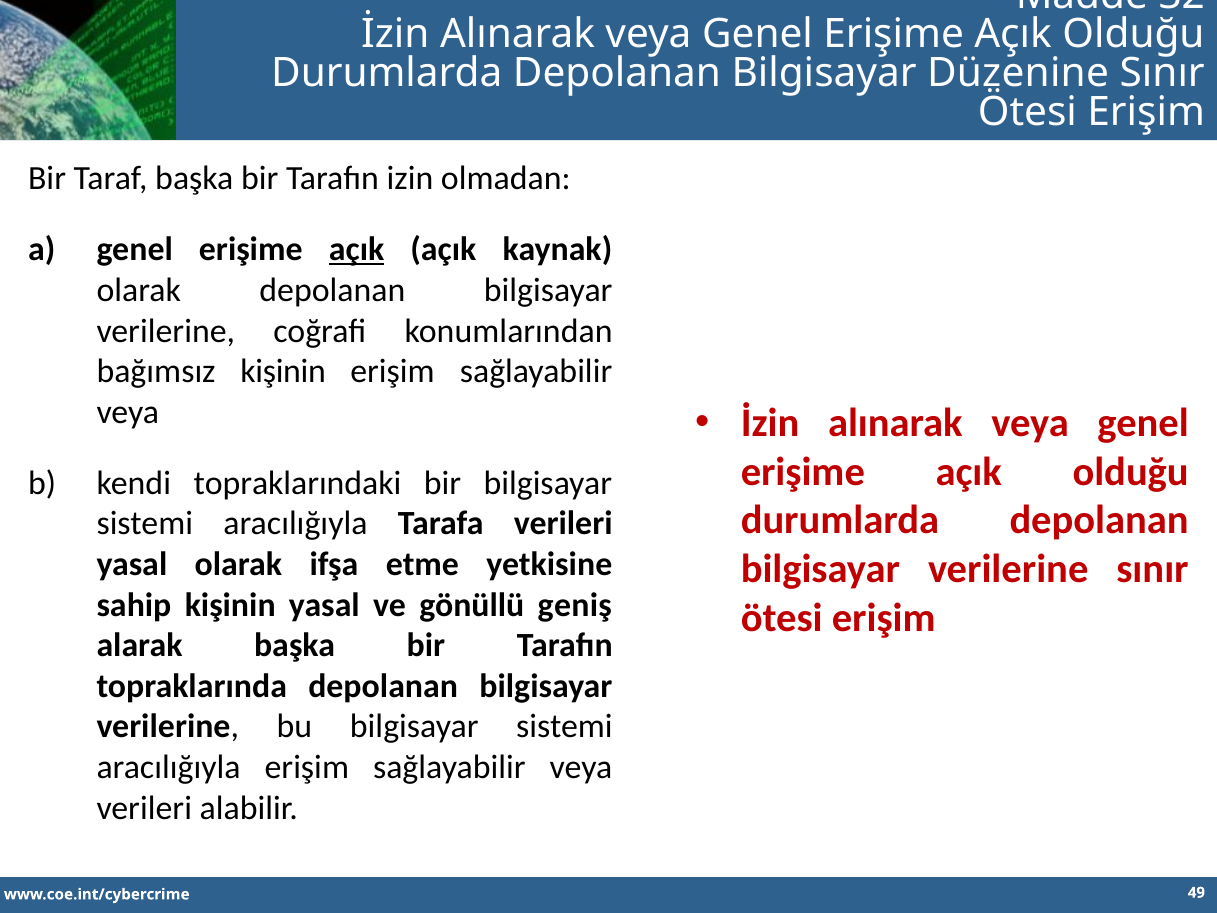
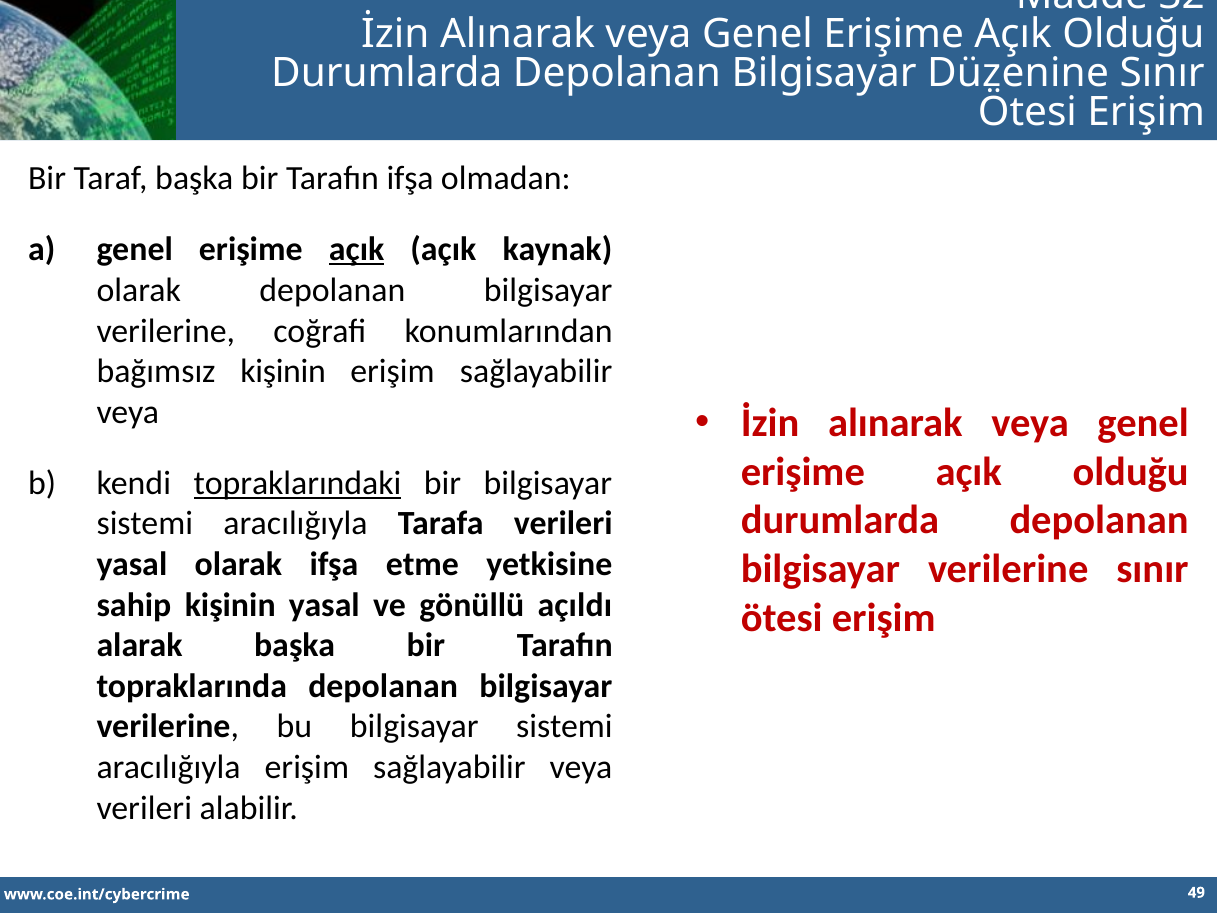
Tarafın izin: izin -> ifşa (410, 179)
topraklarındaki underline: none -> present (297, 483)
geniş: geniş -> açıldı (575, 605)
